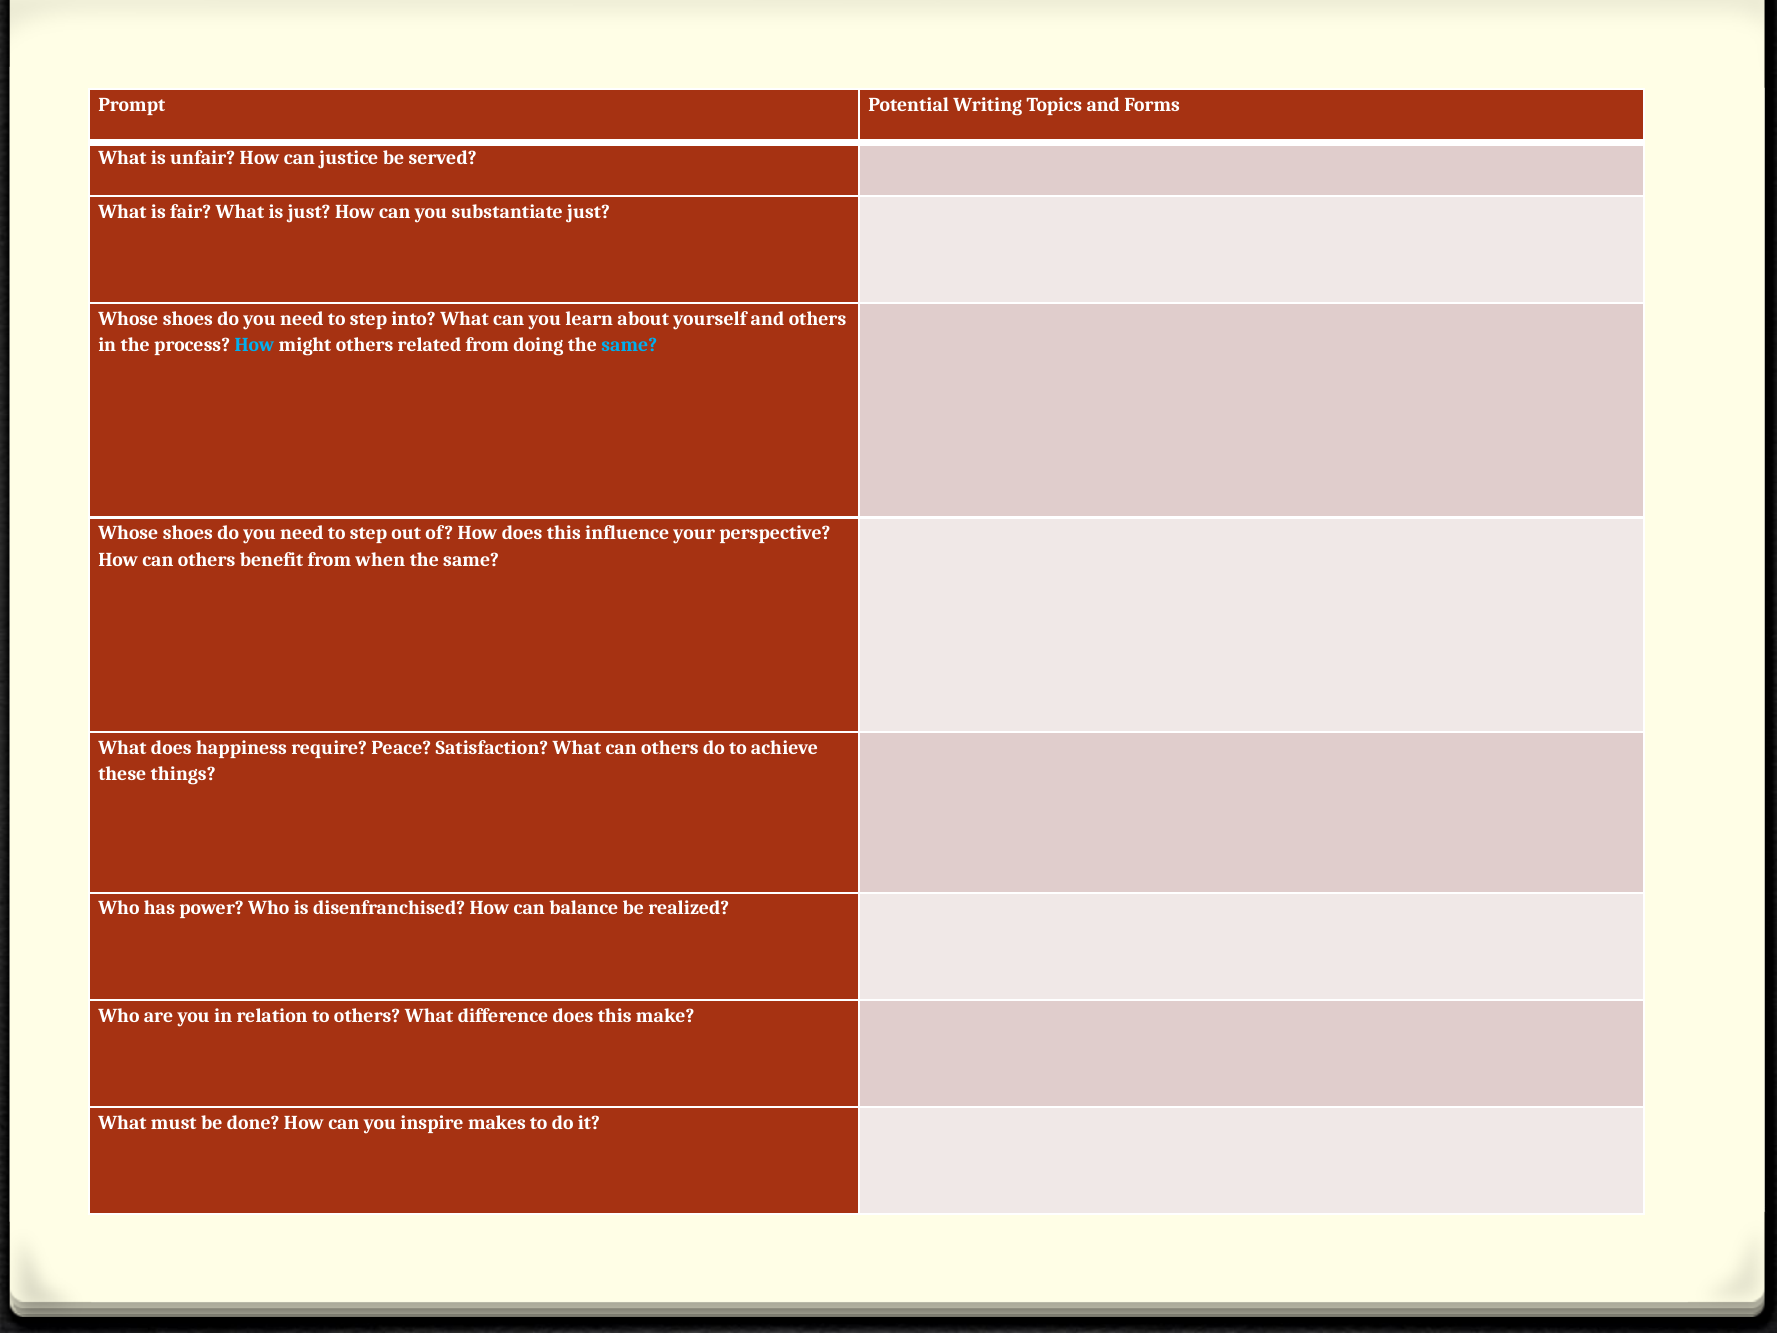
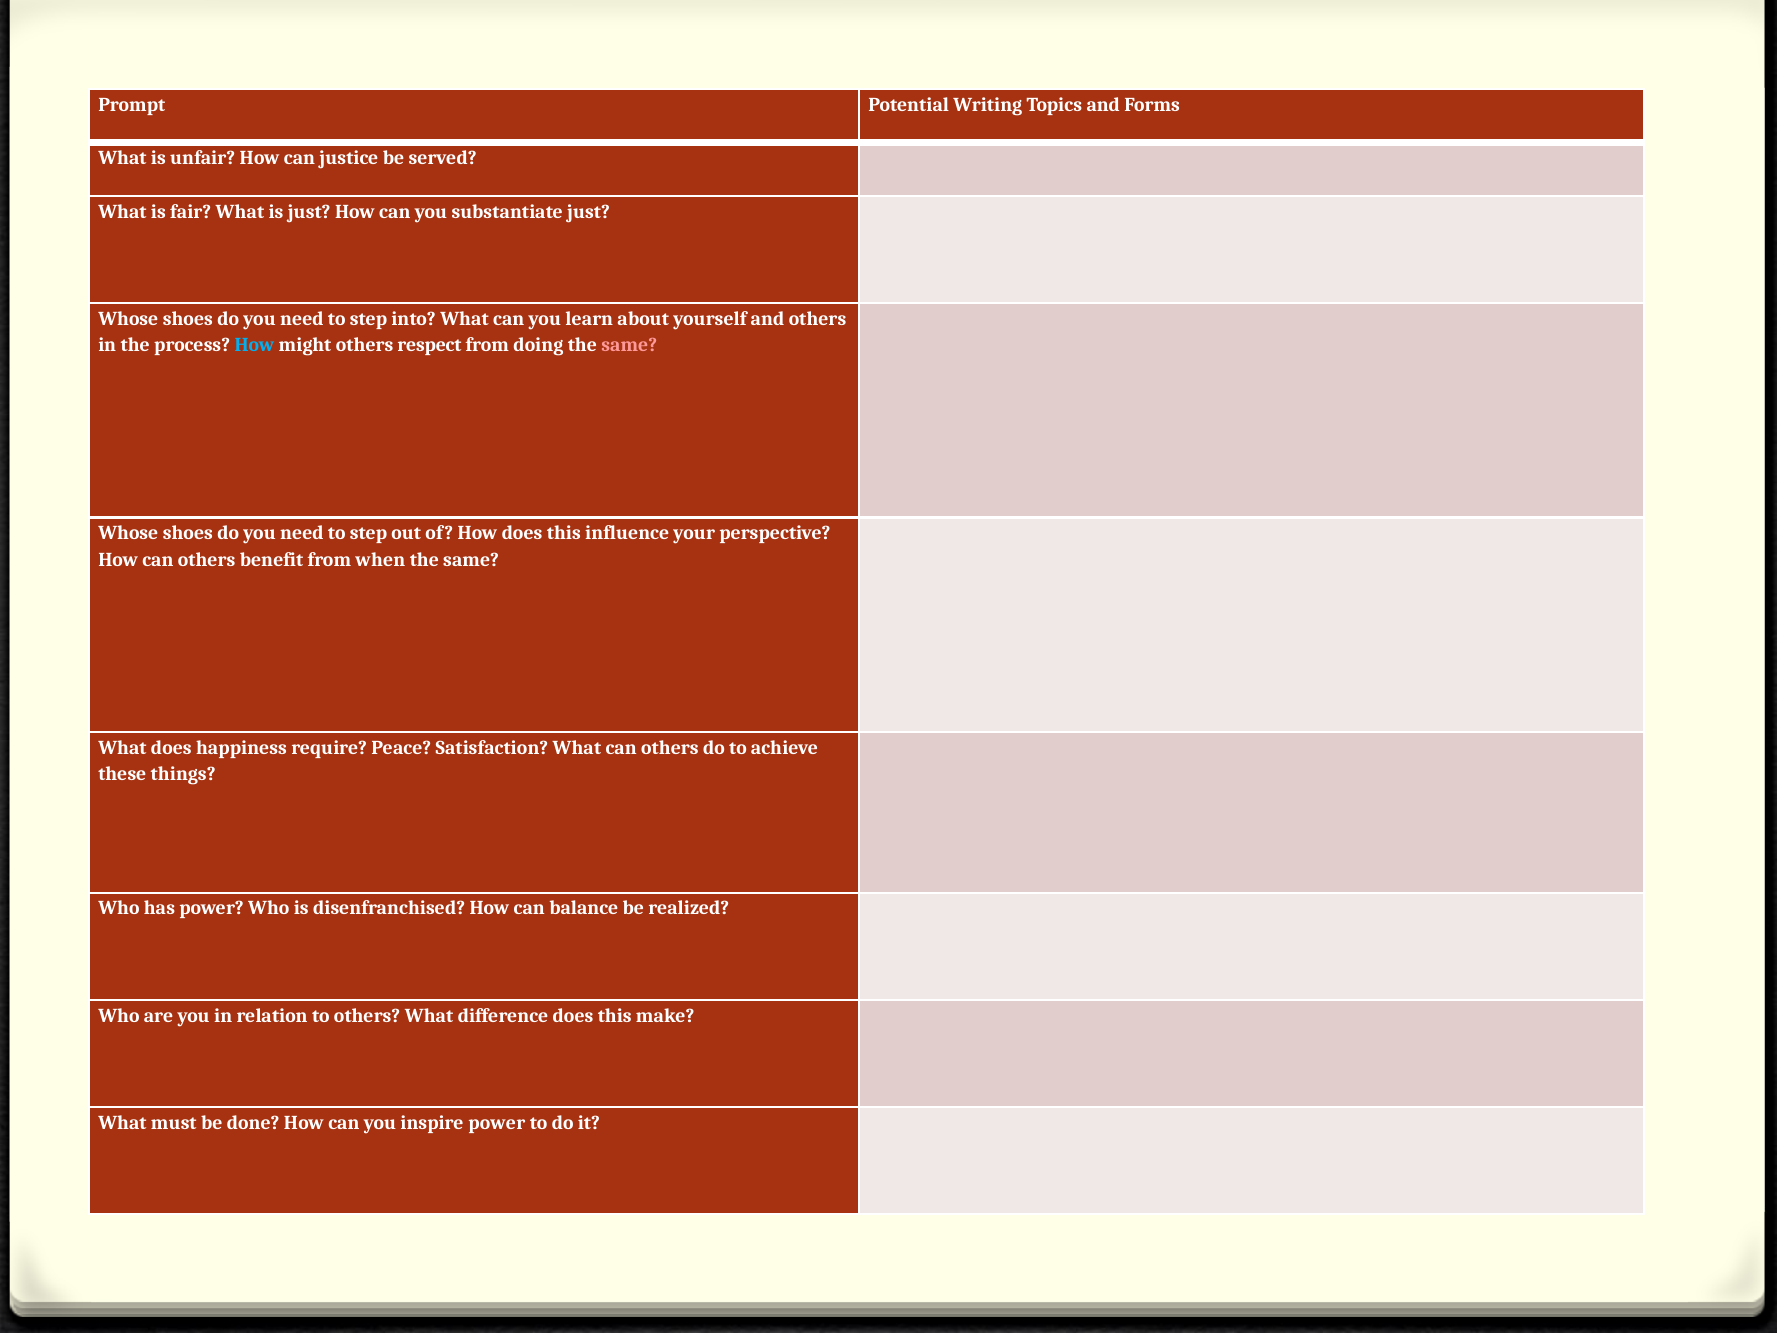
related: related -> respect (430, 345)
same colour: light blue -> pink (629, 345)
inspire makes: makes -> power (497, 1123)
